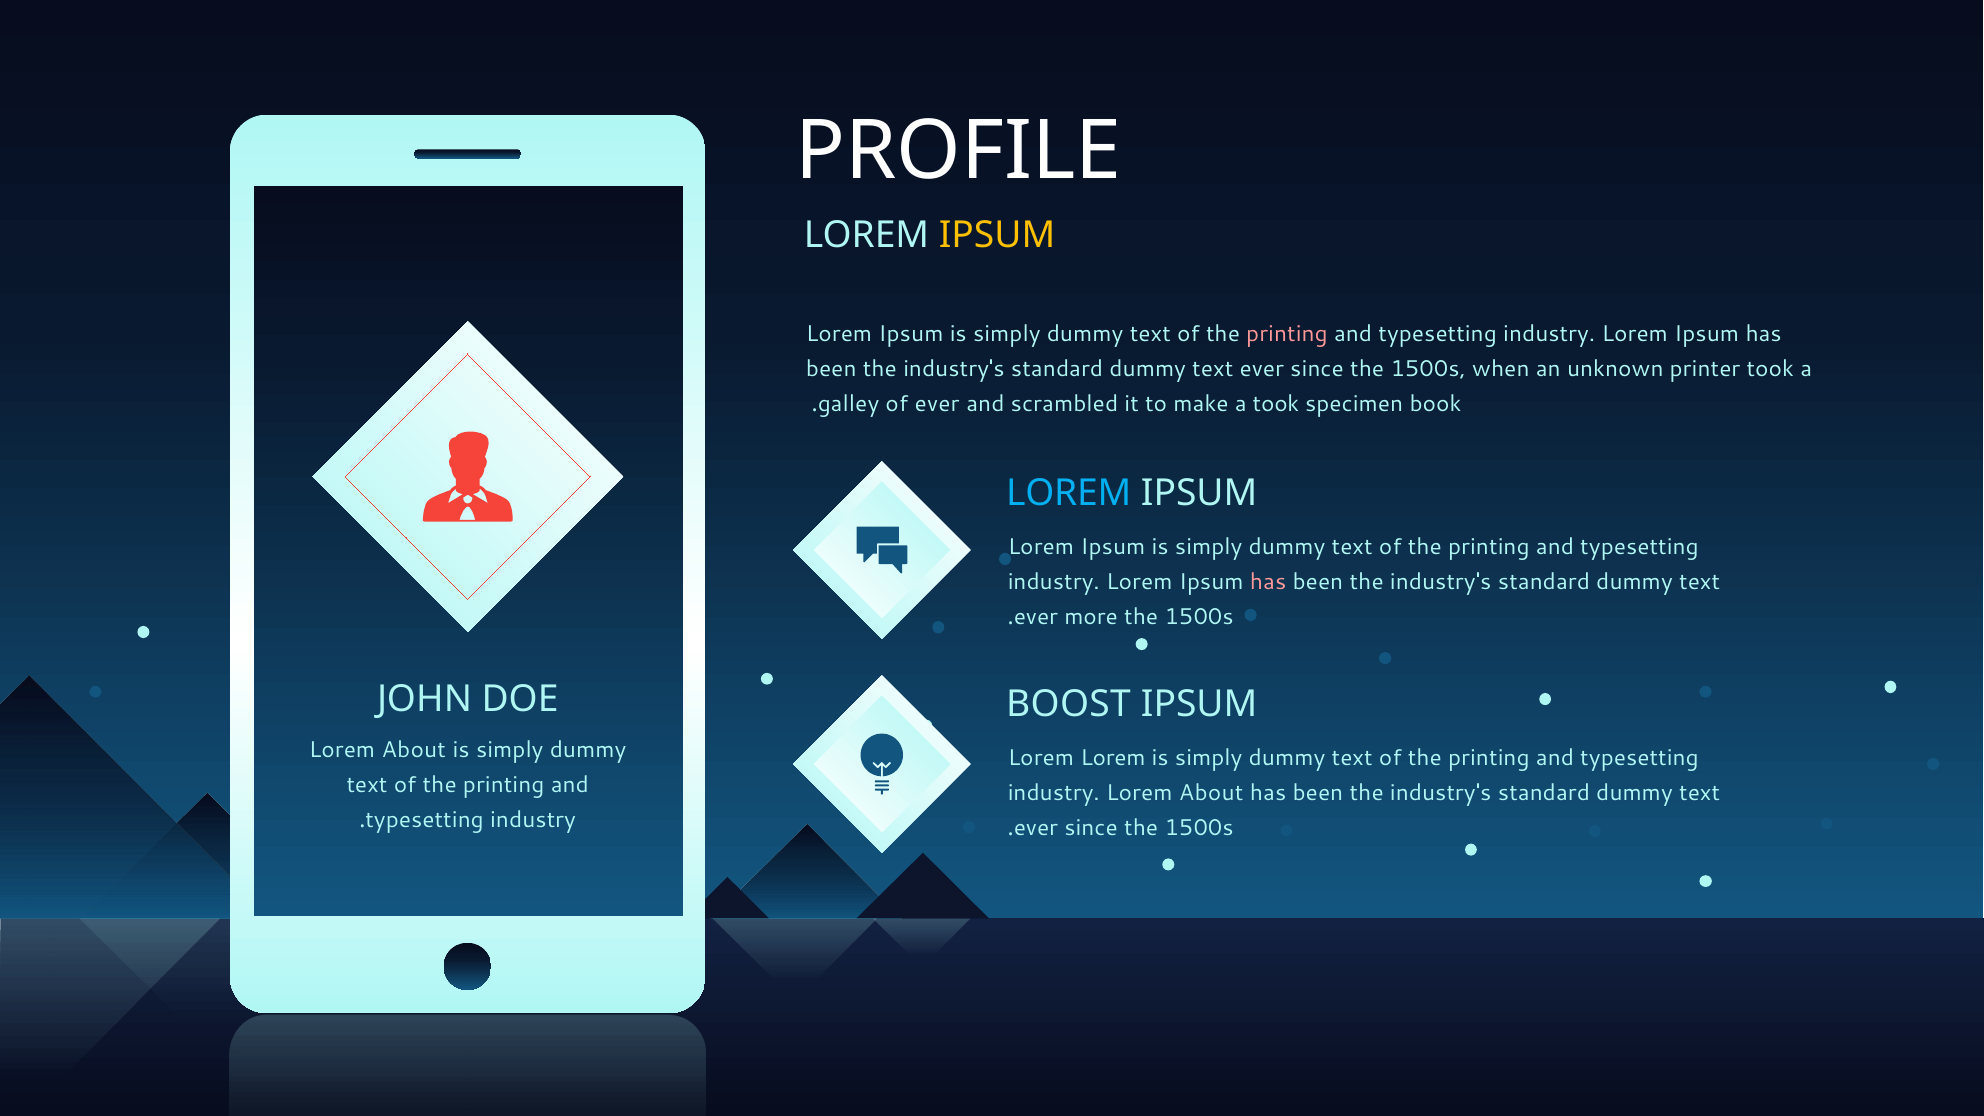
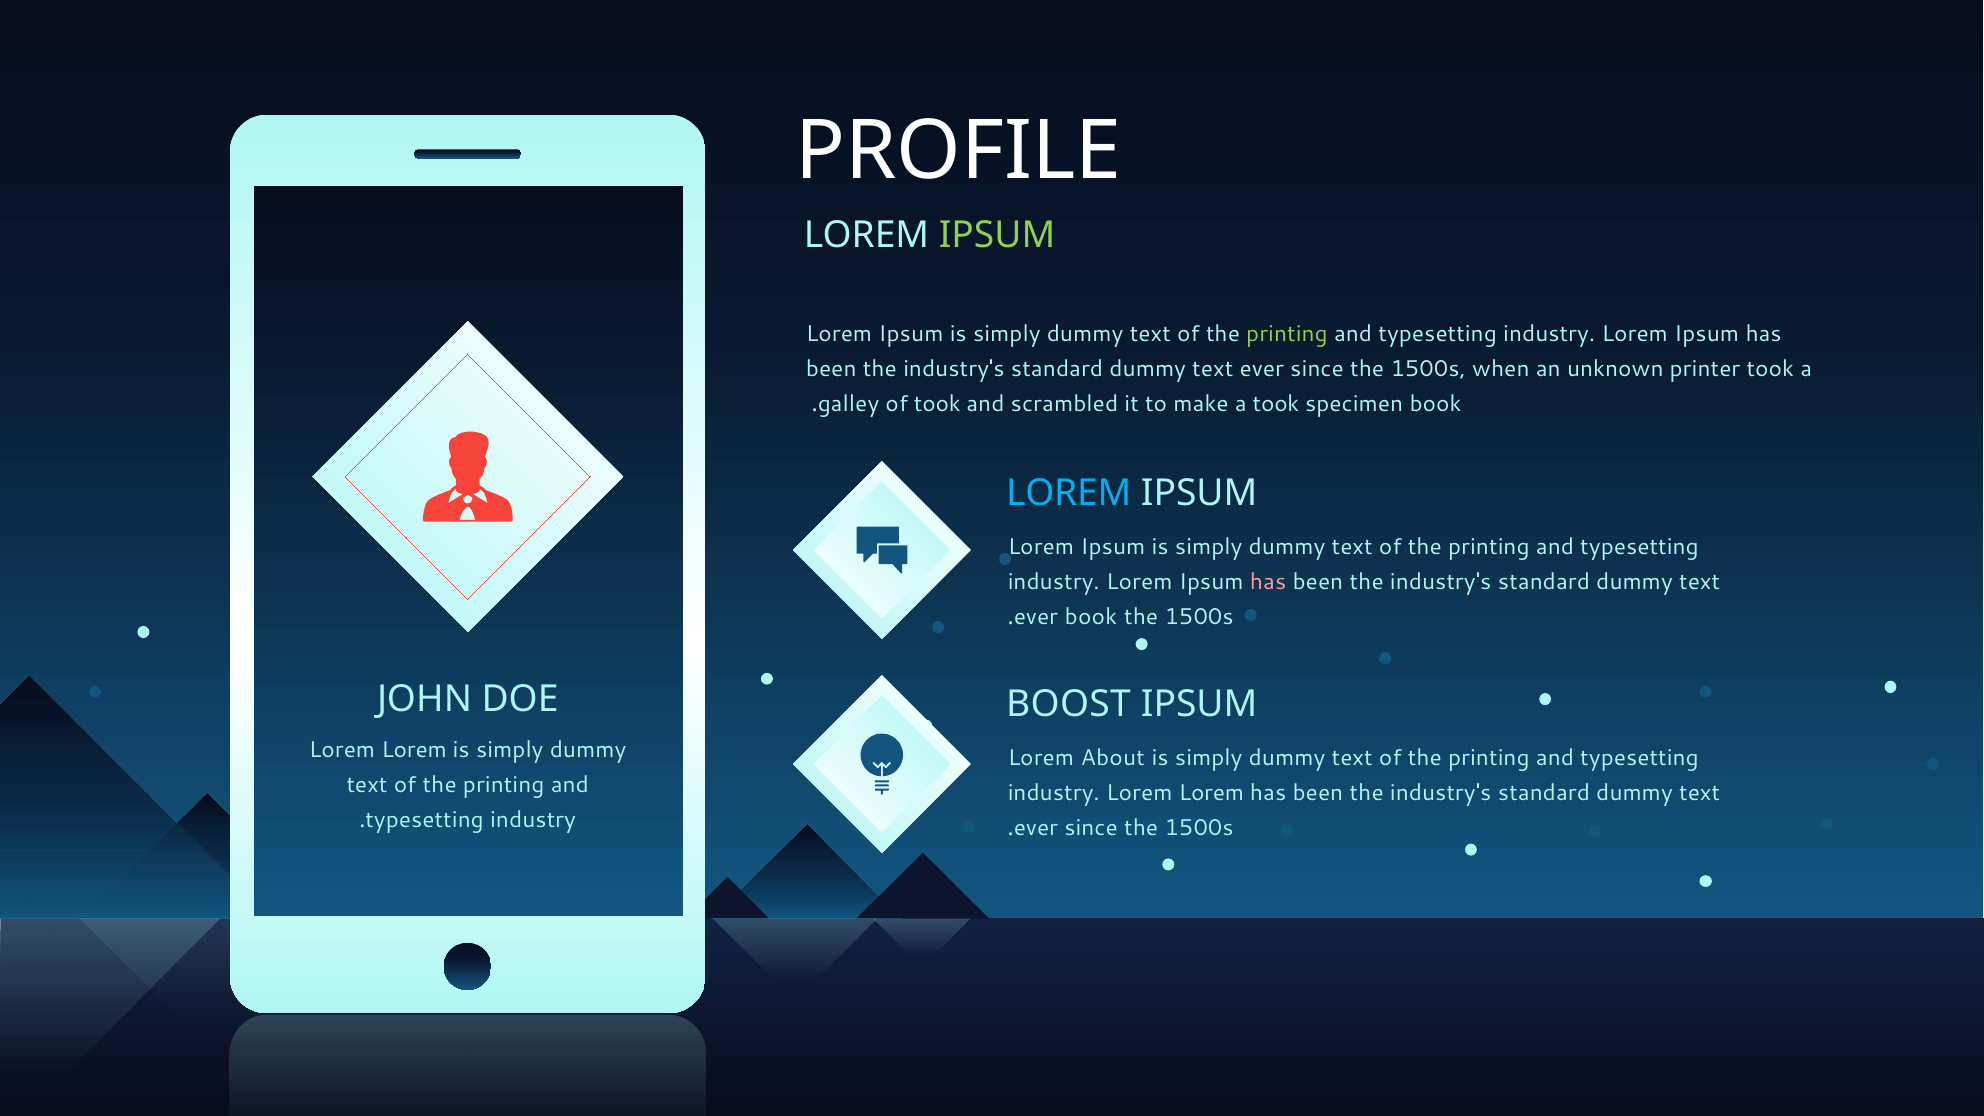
IPSUM colour: yellow -> light green (997, 235)
printing colour: pink -> light green (1287, 334)
of ever: ever -> took (937, 404)
ever more: more -> book (1091, 617)
About: About -> Lorem (414, 750)
Lorem Lorem: Lorem -> About (1113, 758)
industry Lorem About: About -> Lorem (1211, 793)
